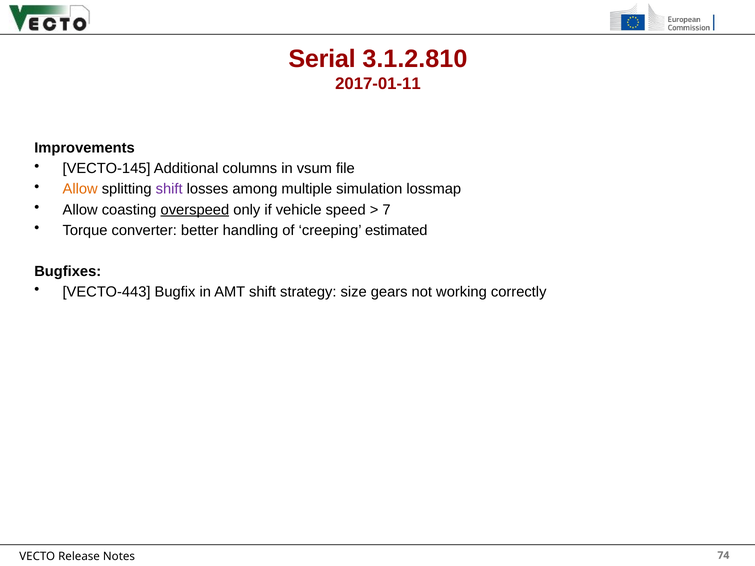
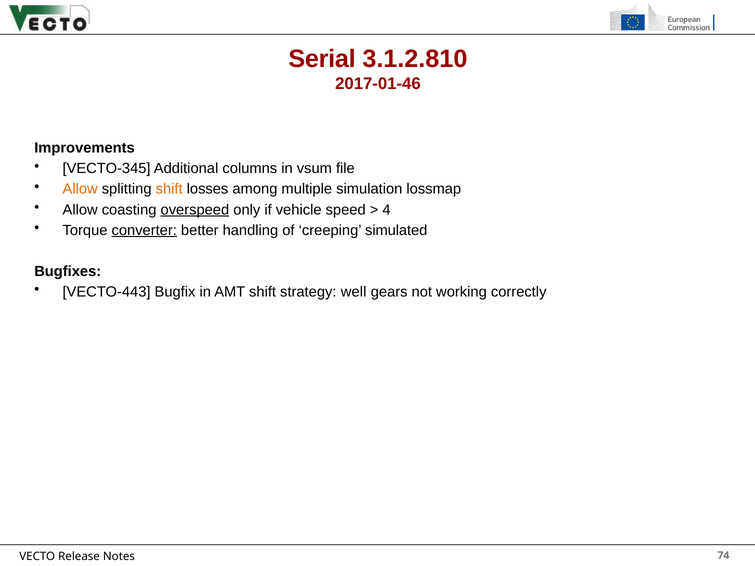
2017-01-11: 2017-01-11 -> 2017-01-46 (378, 84)
VECTO-145: VECTO-145 -> VECTO-345 (107, 169)
shift colour: purple -> orange (169, 189)
7: 7 -> 4 (387, 210)
converter underline: none -> present (144, 230)
estimated: estimated -> simulated (396, 230)
size: size -> well (354, 292)
